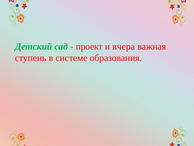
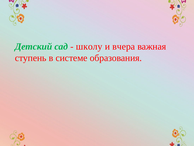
проект: проект -> школу (89, 46)
